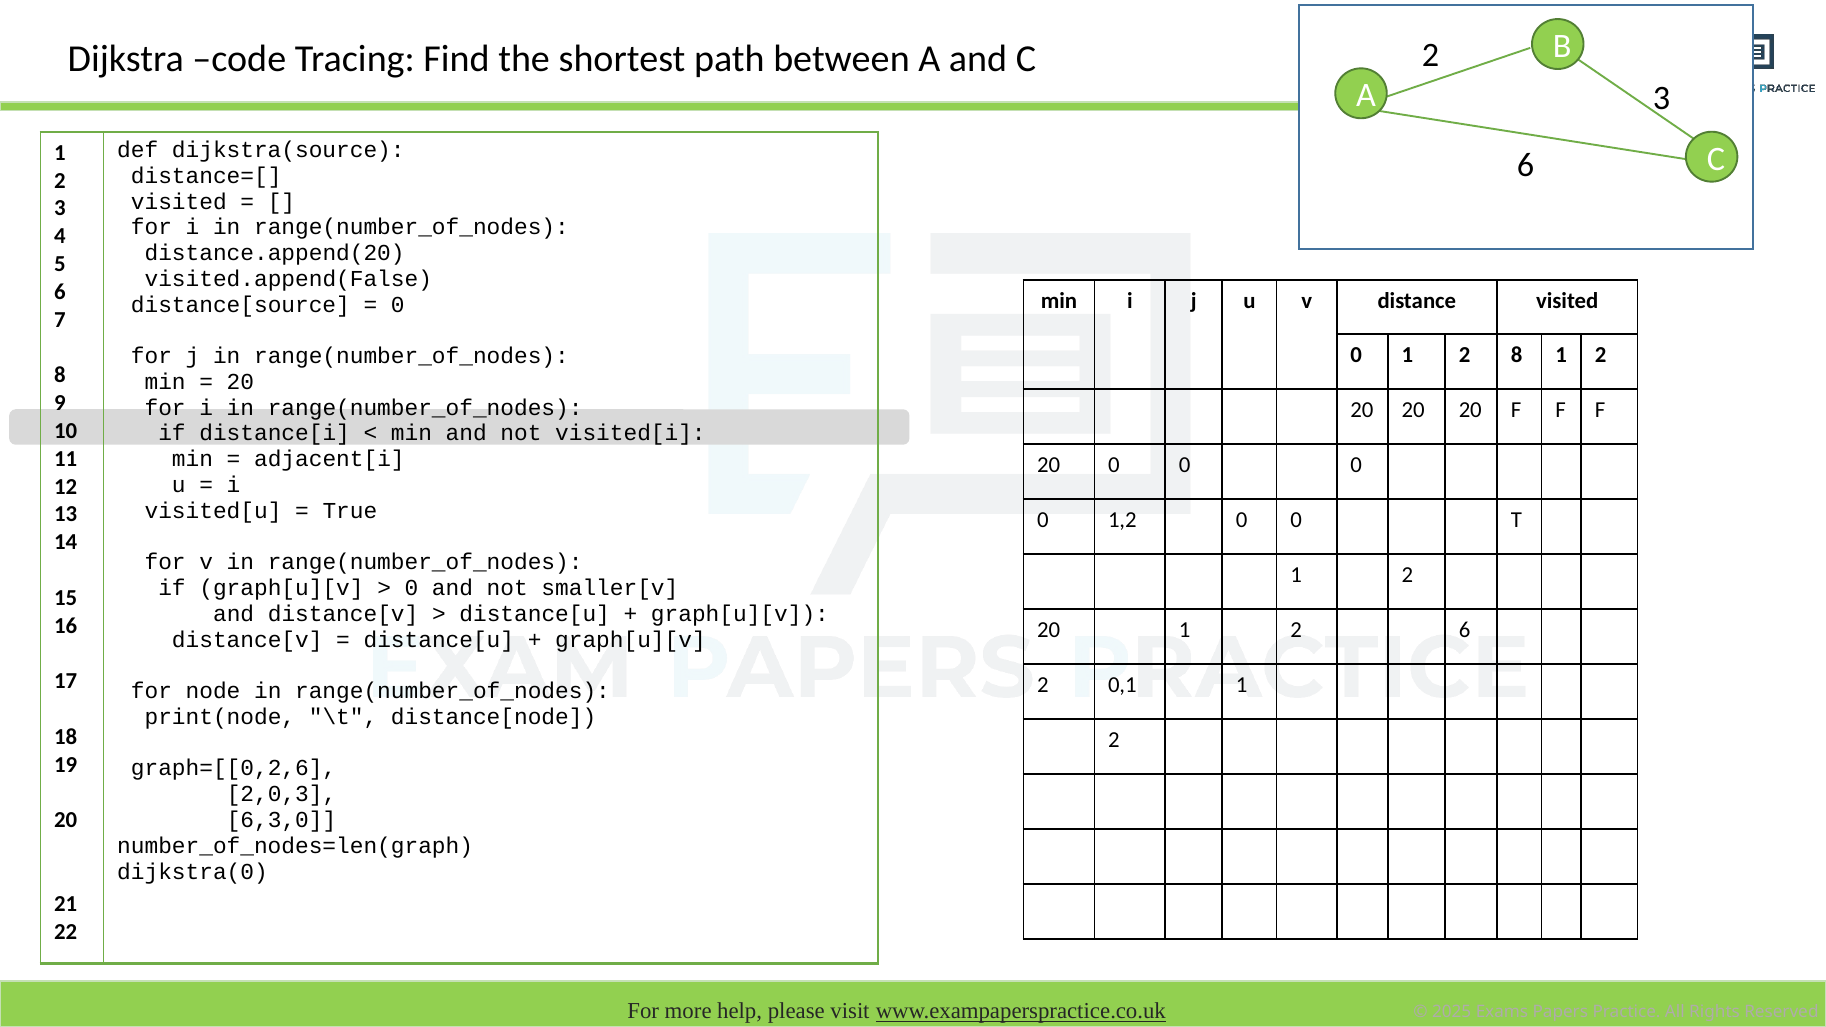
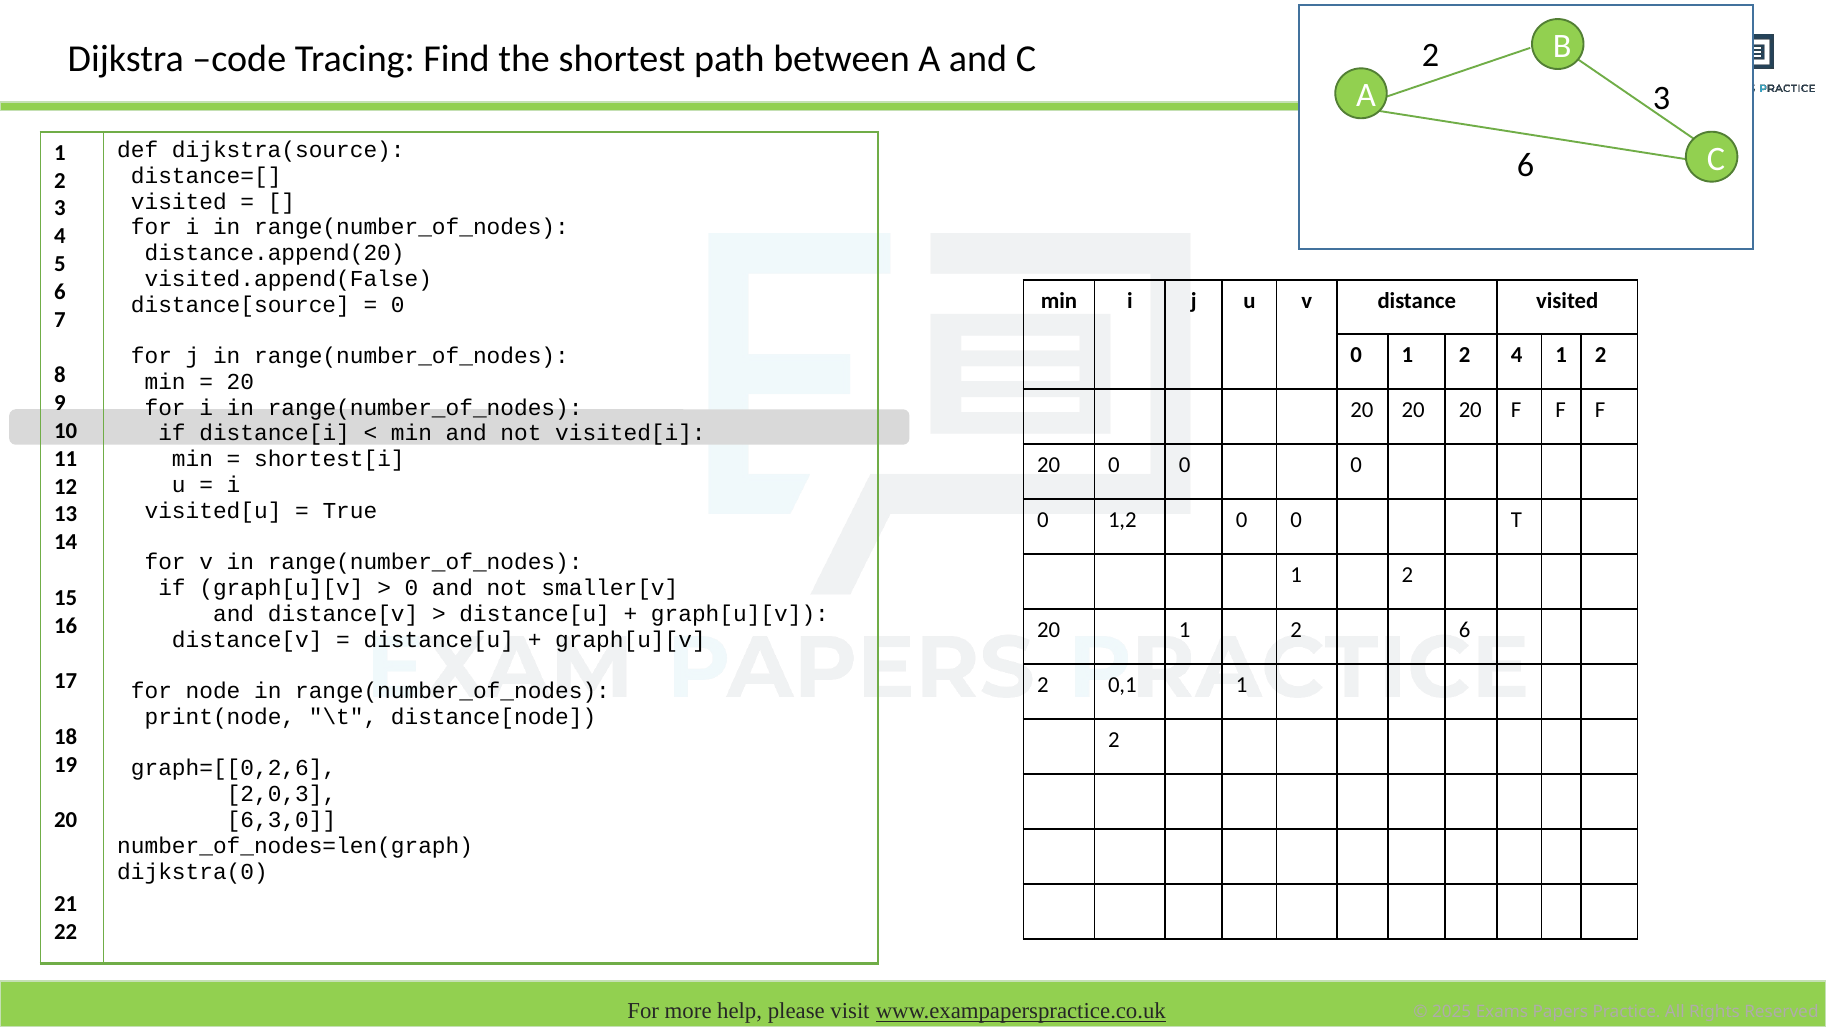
2 8: 8 -> 4 (1517, 355)
adjacent[i: adjacent[i -> shortest[i (329, 459)
